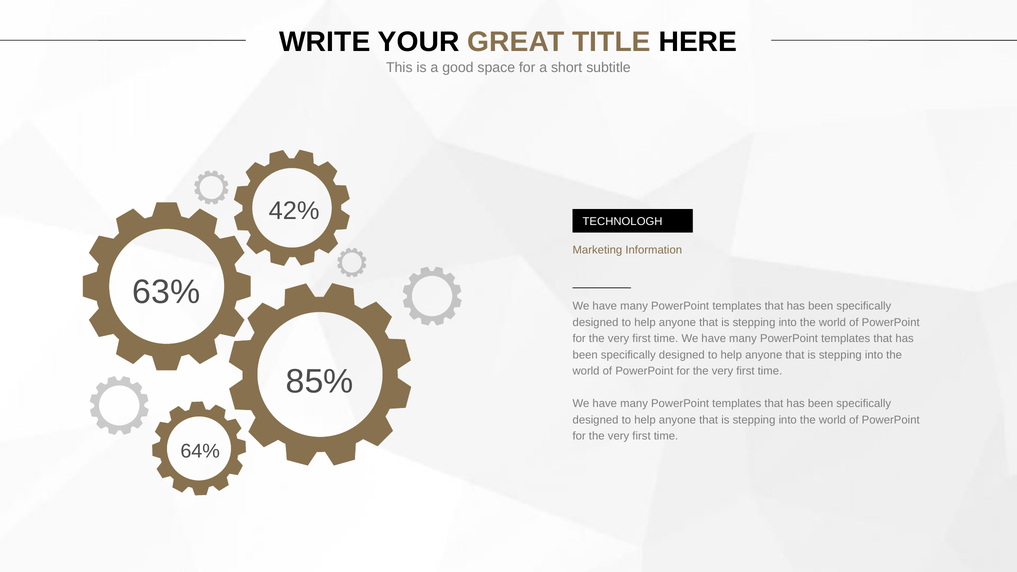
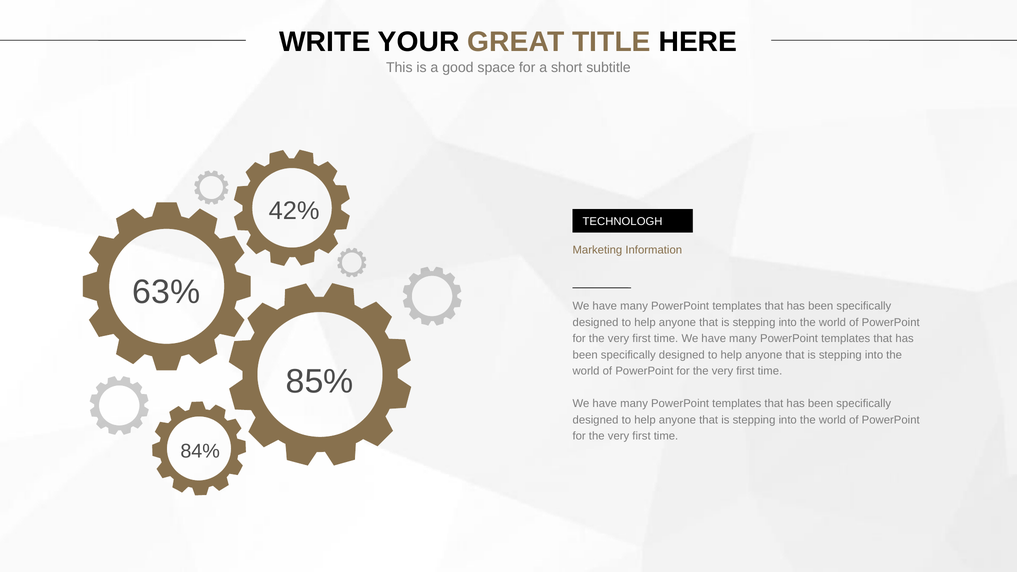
64%: 64% -> 84% (200, 451)
